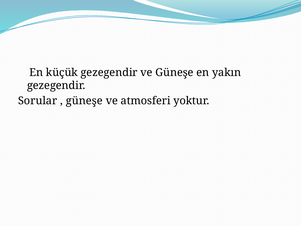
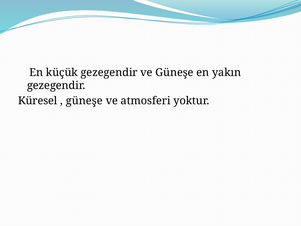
Sorular: Sorular -> Küresel (38, 101)
